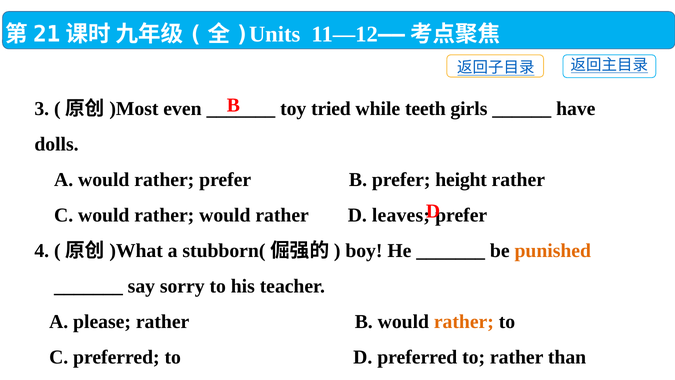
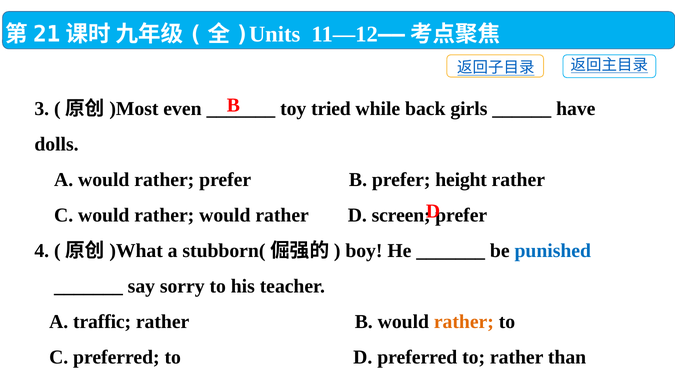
teeth: teeth -> back (425, 109)
leaves: leaves -> screen (401, 215)
punished colour: orange -> blue (553, 251)
please: please -> traffic (102, 322)
